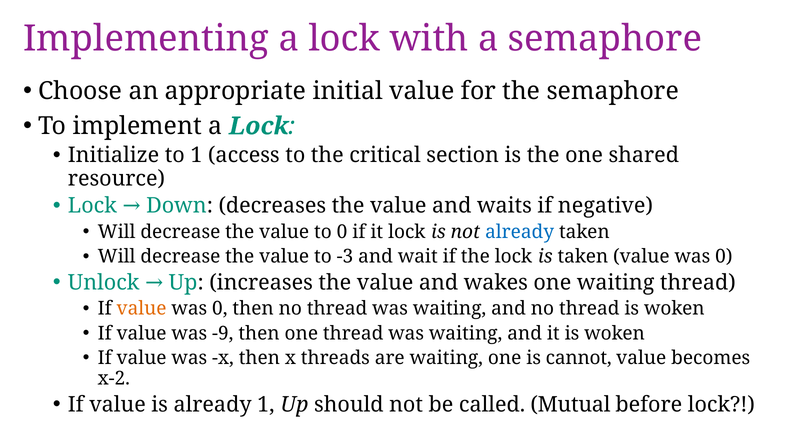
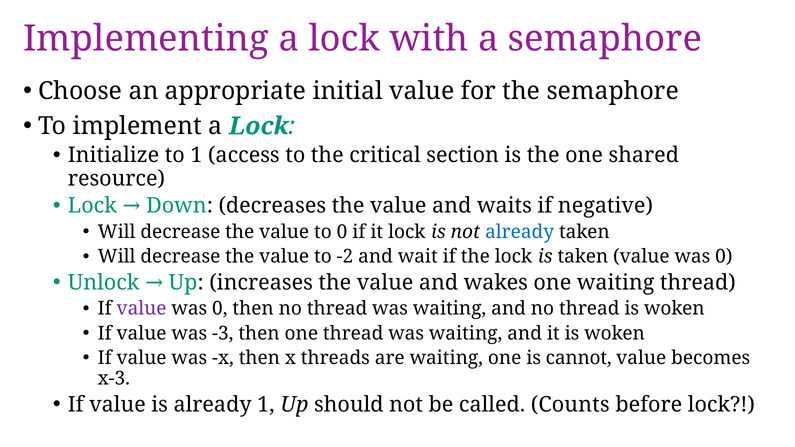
-3: -3 -> -2 (345, 257)
value colour: orange -> purple (142, 309)
-9: -9 -> -3 (223, 333)
x-2: x-2 -> x-3 (114, 379)
Mutual: Mutual -> Counts (570, 405)
